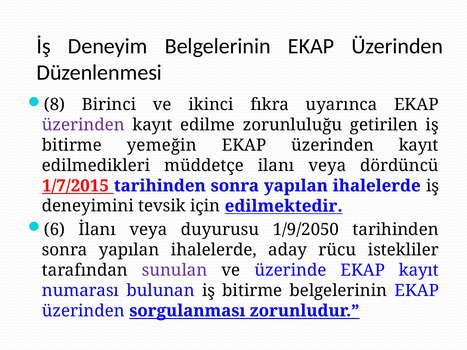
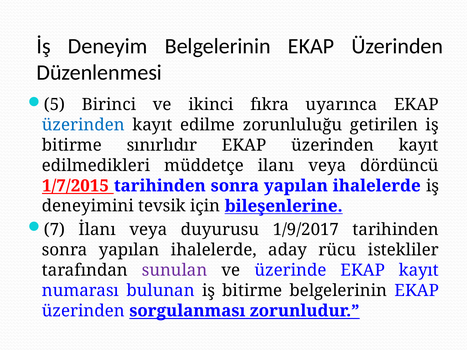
8: 8 -> 5 (55, 105)
üzerinden colour: purple -> blue (83, 125)
yemeğin: yemeğin -> sınırlıdır (162, 145)
edilmektedir: edilmektedir -> bileşenlerine (284, 206)
6: 6 -> 7 (55, 230)
1/9/2050: 1/9/2050 -> 1/9/2017 (306, 230)
